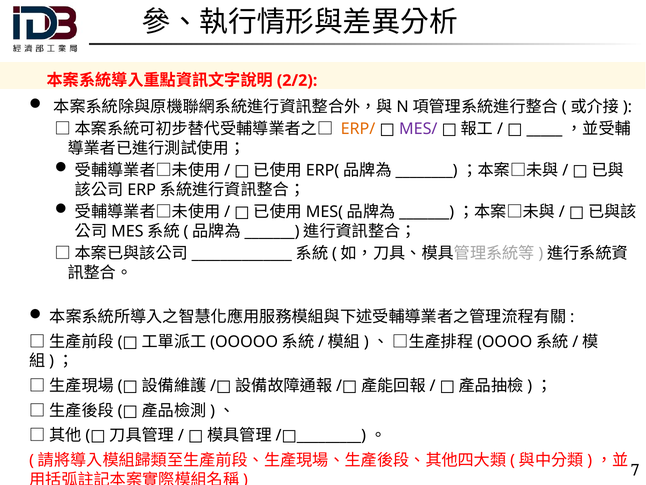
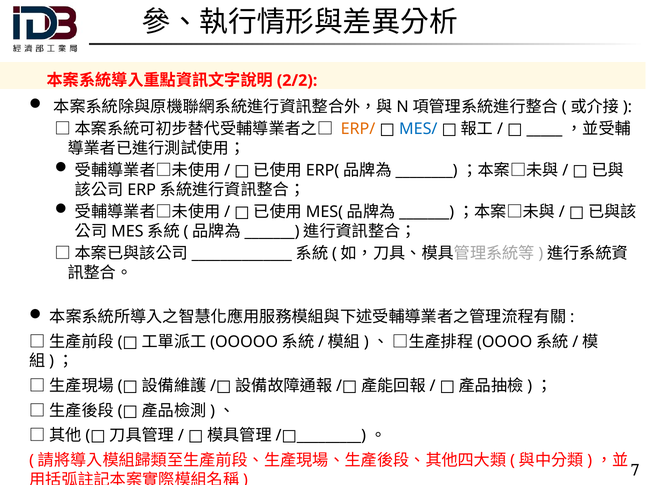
MES/ colour: purple -> blue (418, 129)
